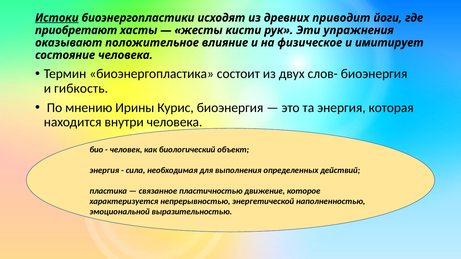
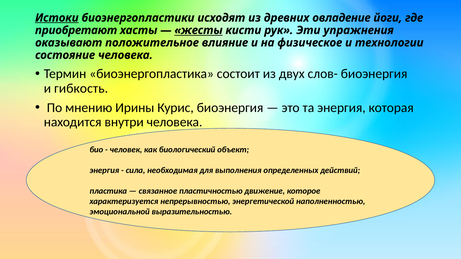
приводит: приводит -> овладение (341, 18)
жесты underline: none -> present (199, 30)
имитирует: имитирует -> технологии (389, 43)
